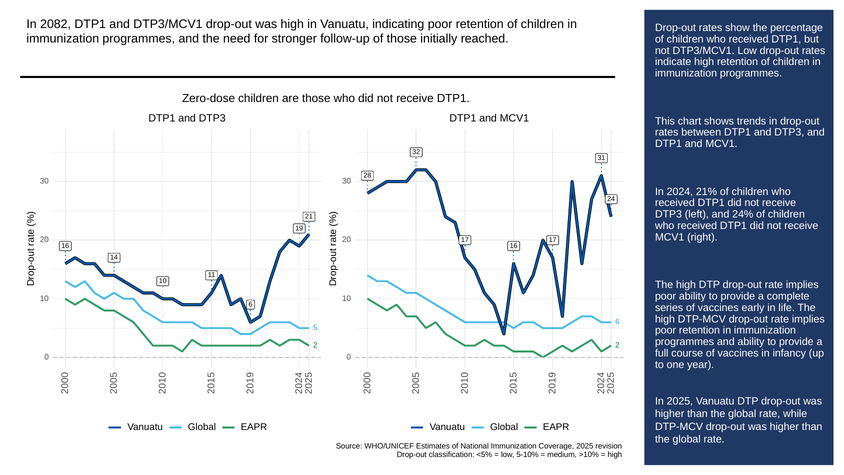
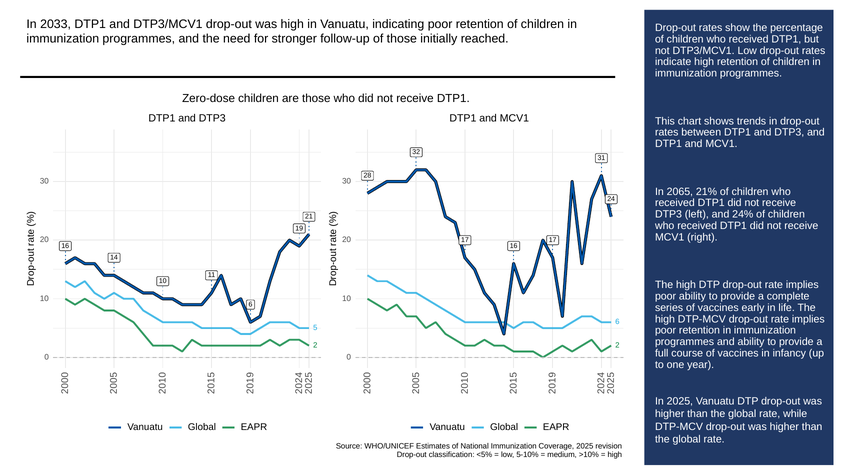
2082: 2082 -> 2033 (56, 24)
2024: 2024 -> 2065 (680, 191)
